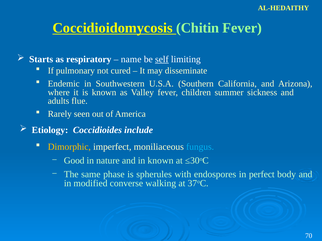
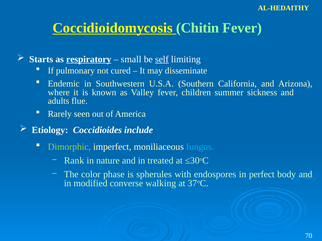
respiratory underline: none -> present (89, 59)
name: name -> small (131, 59)
Dimorphic colour: yellow -> light green (69, 147)
Good: Good -> Rank (74, 161)
in known: known -> treated (161, 161)
same: same -> color (91, 175)
